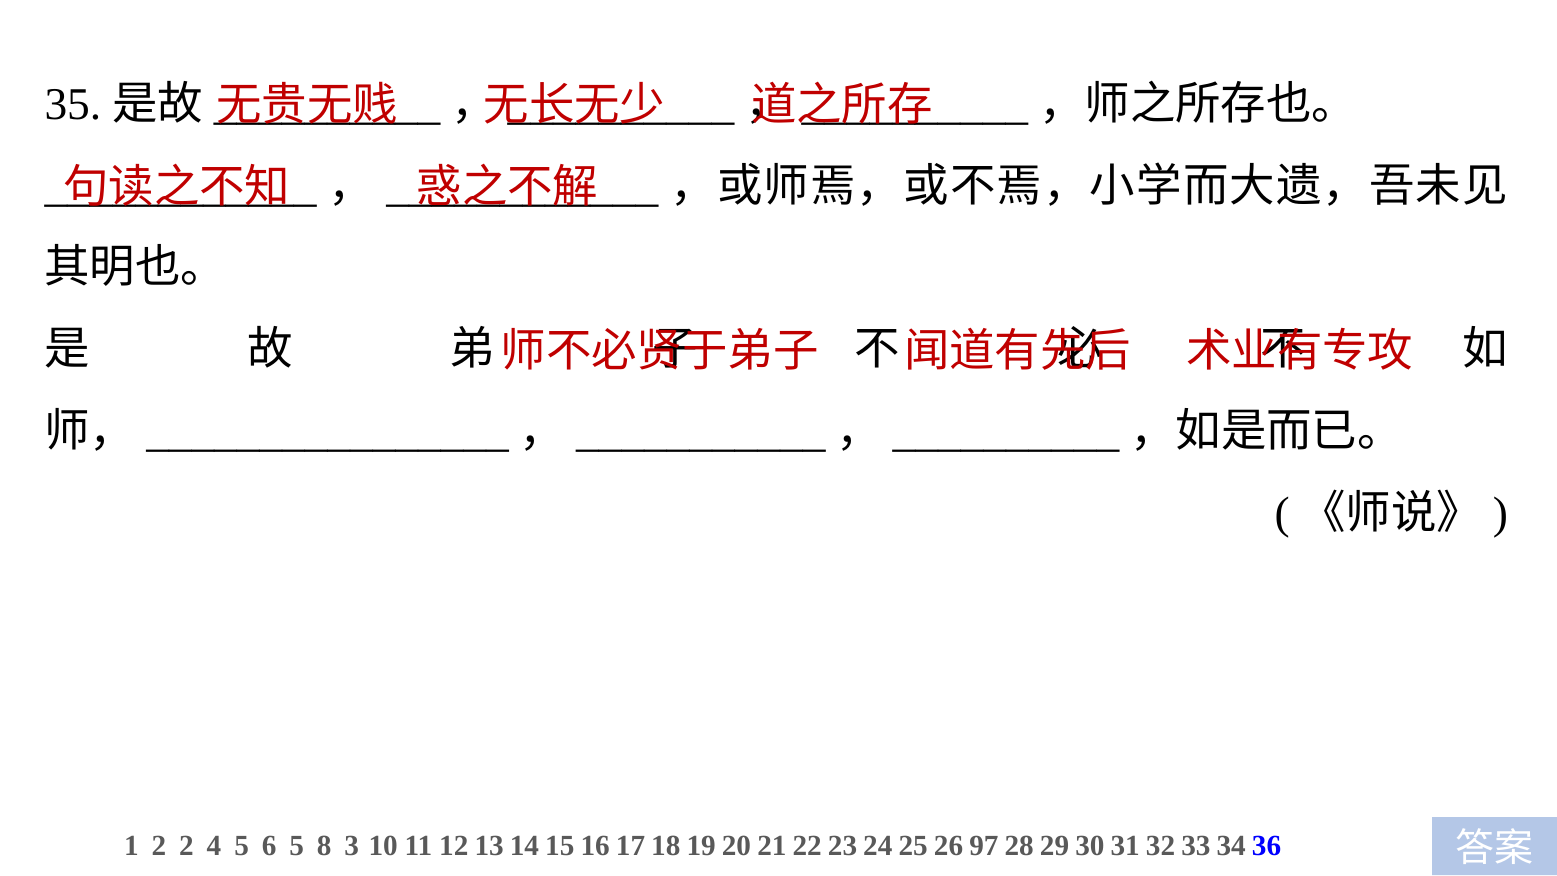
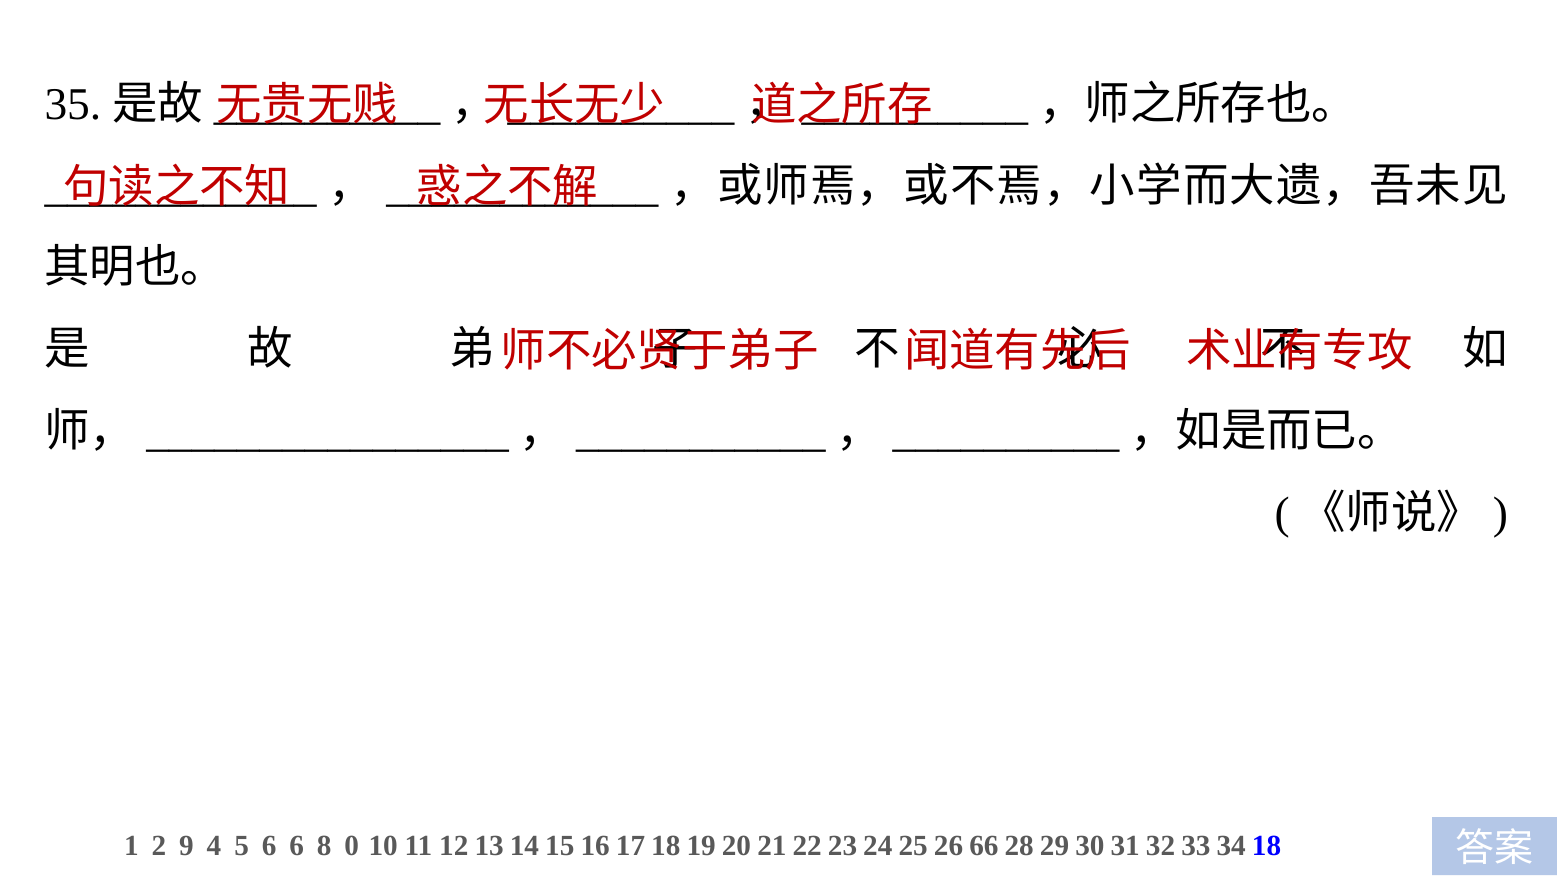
2 2: 2 -> 9 (187, 846)
6 5: 5 -> 6 (297, 846)
3: 3 -> 0 (352, 846)
97: 97 -> 66 (984, 846)
36: 36 -> 18 (1267, 846)
